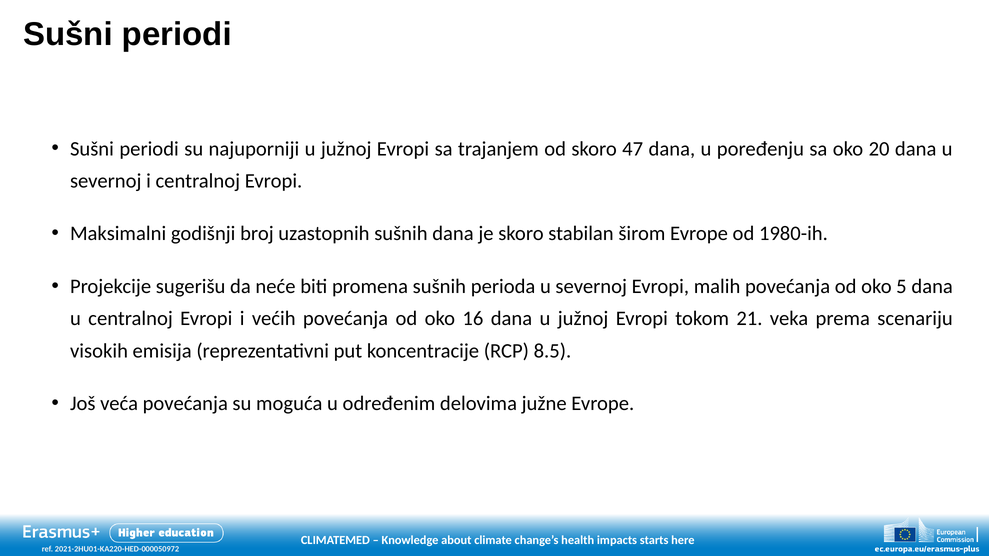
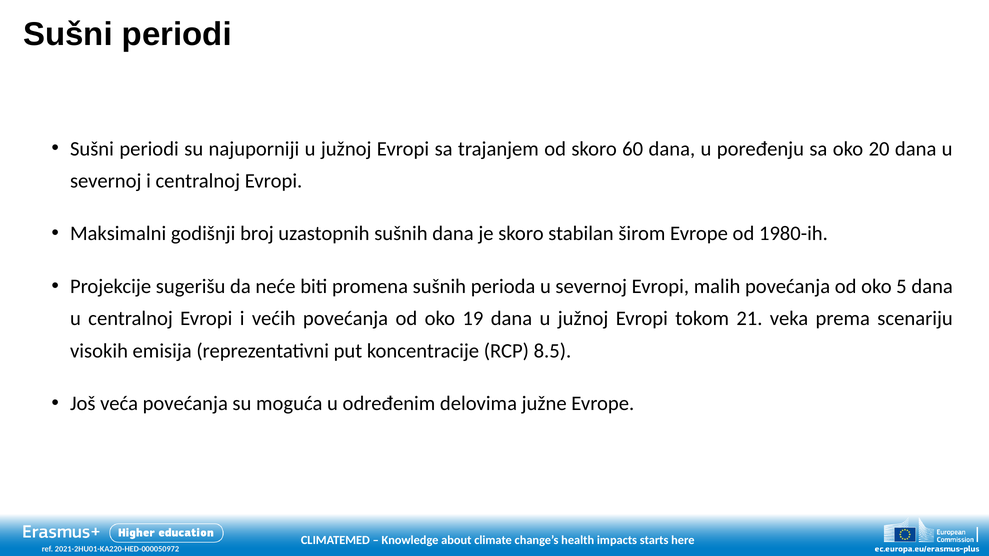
47: 47 -> 60 (633, 149)
16: 16 -> 19 (473, 319)
